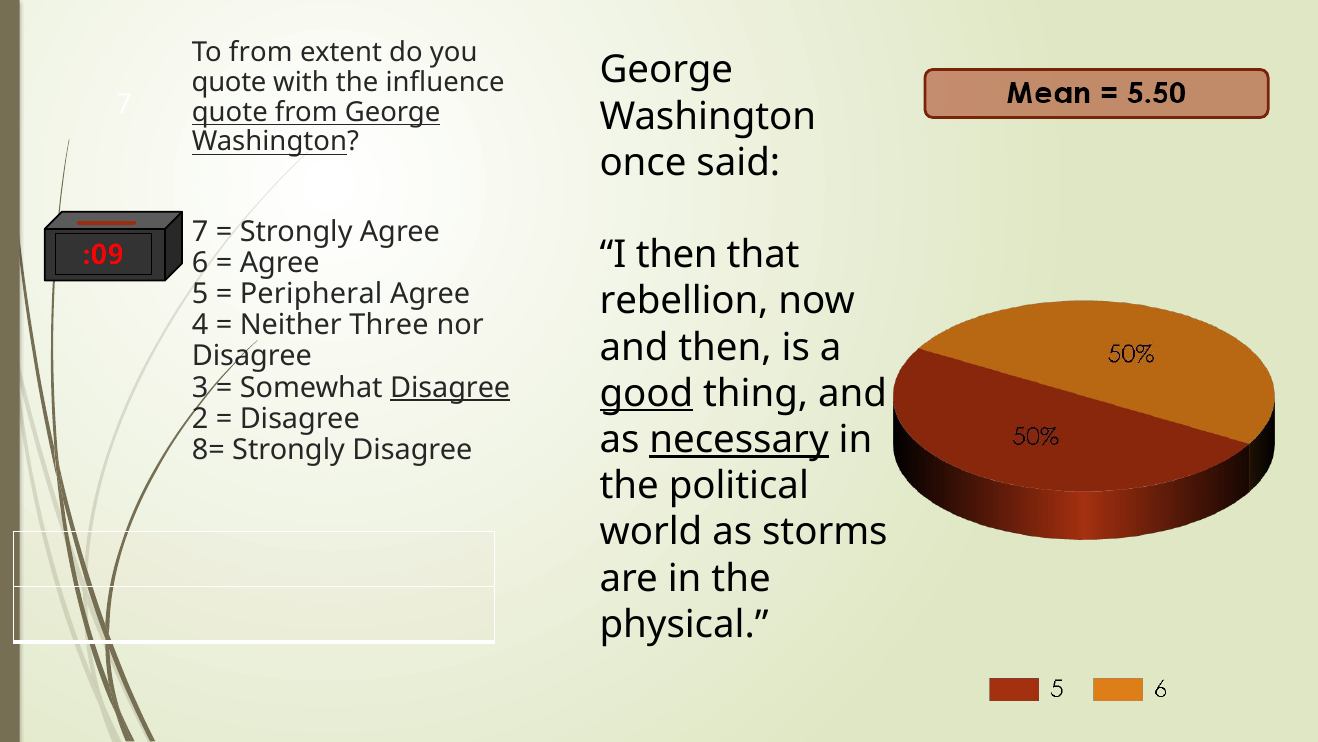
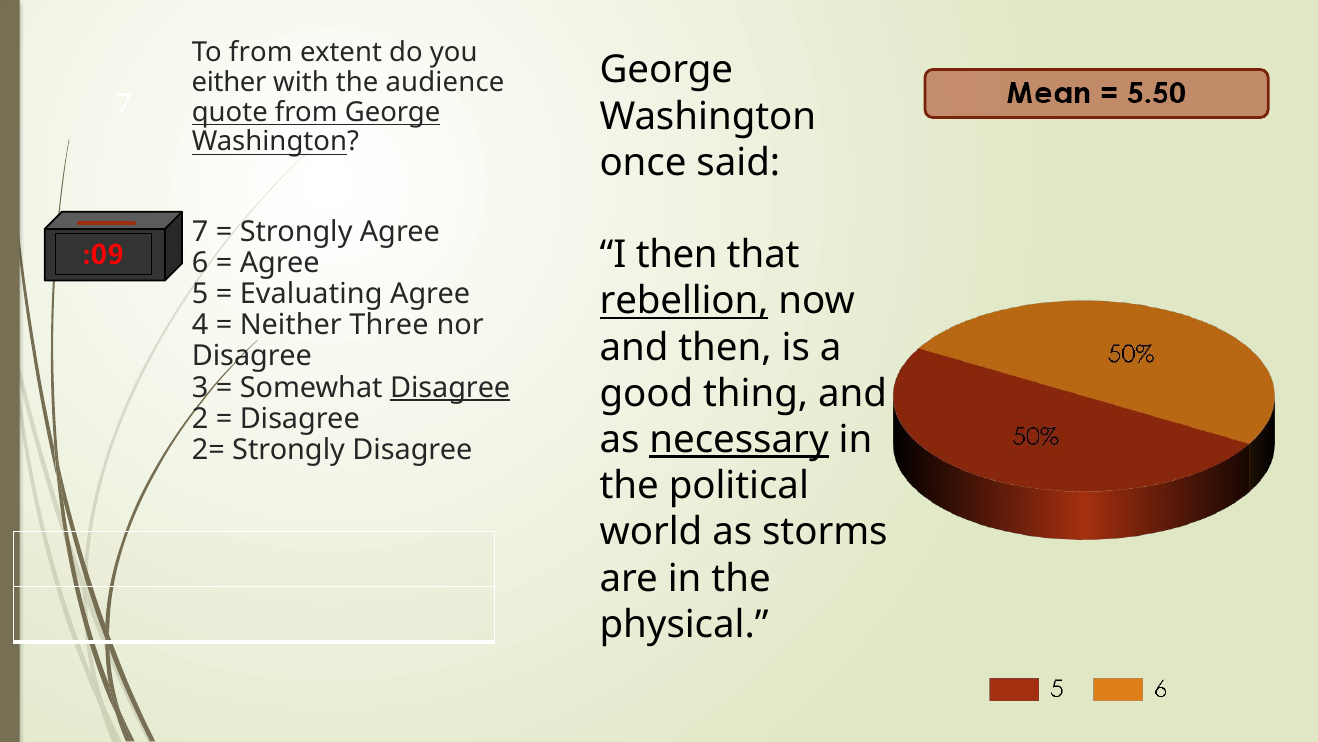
quote: quote -> either (229, 82)
influence: influence -> audience (445, 82)
Peripheral: Peripheral -> Evaluating (311, 294)
rebellion underline: none -> present (684, 301)
good underline: present -> none (646, 393)
8=: 8= -> 2= (208, 449)
